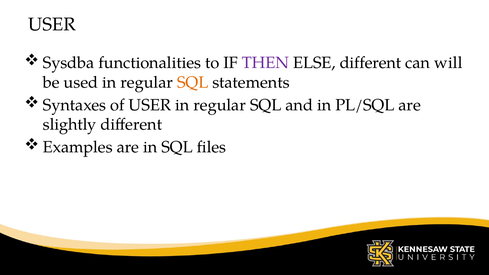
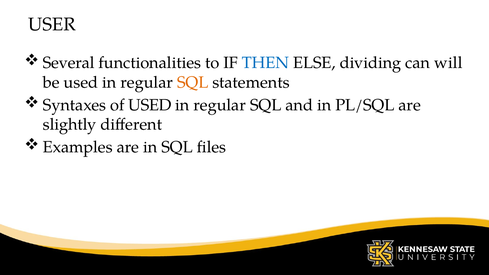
Sysdba: Sysdba -> Several (69, 63)
THEN colour: purple -> blue (265, 63)
ELSE different: different -> dividing (370, 63)
of USER: USER -> USED (150, 105)
